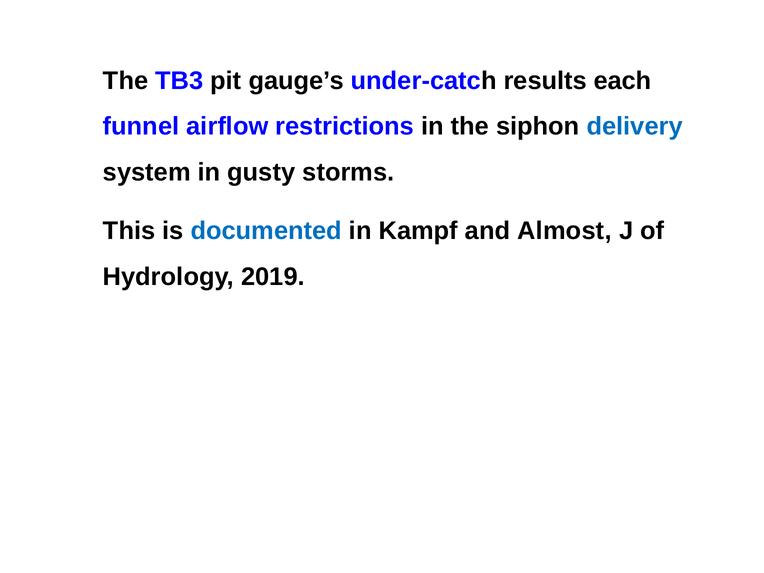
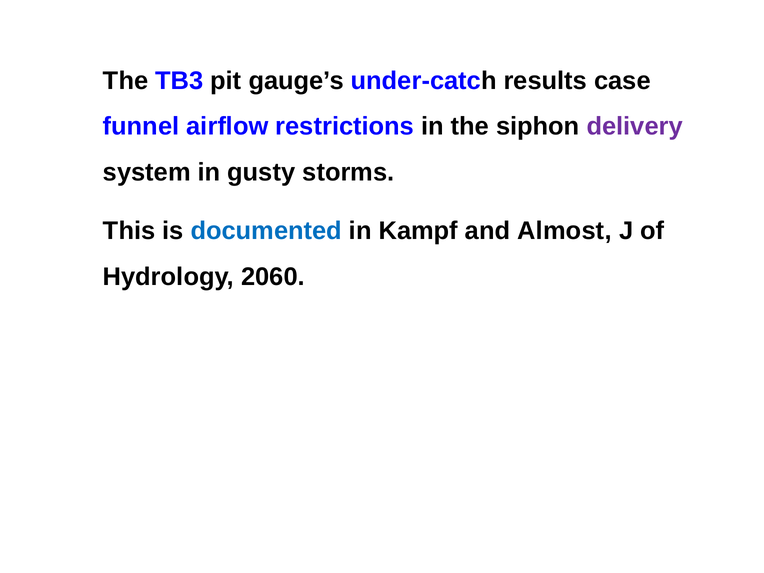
each: each -> case (622, 81)
delivery colour: blue -> purple (635, 126)
2019: 2019 -> 2060 (273, 277)
